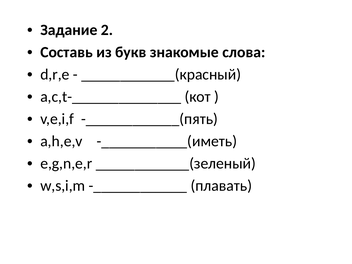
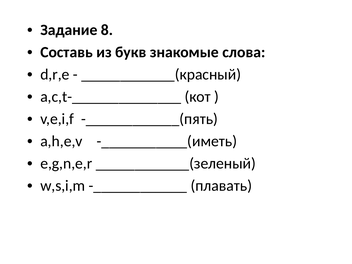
2: 2 -> 8 (107, 30)
